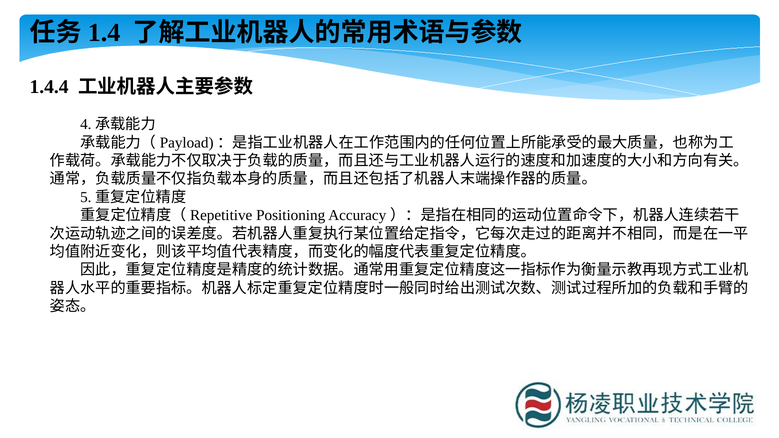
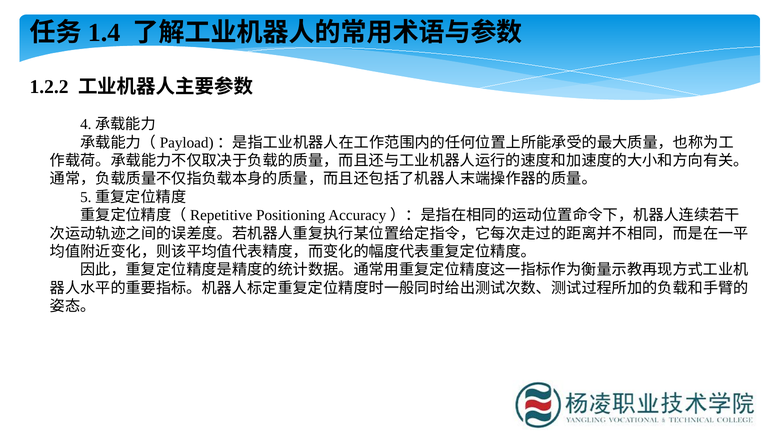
1.4.4: 1.4.4 -> 1.2.2 (49, 87)
